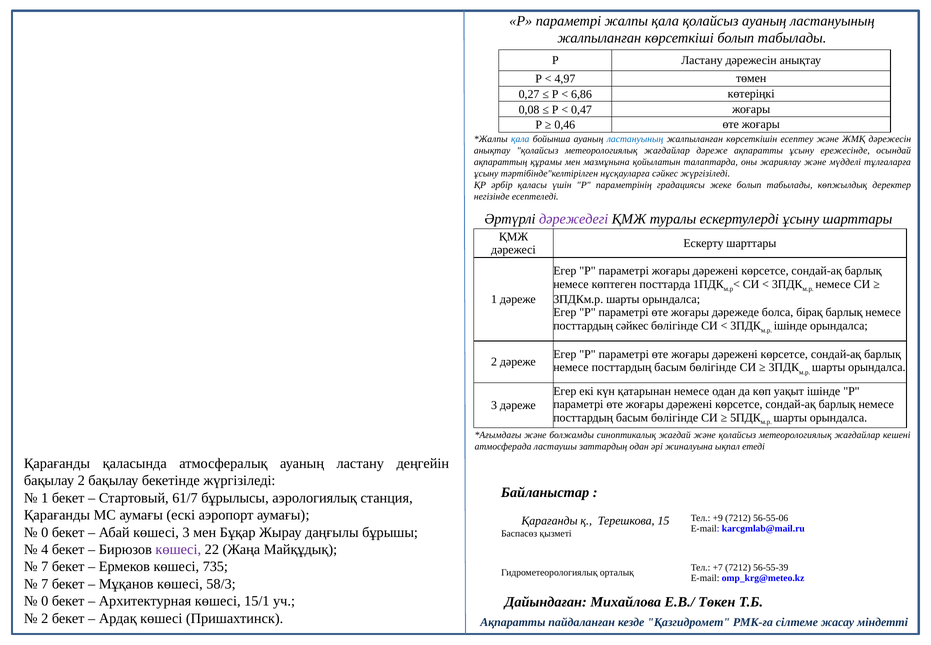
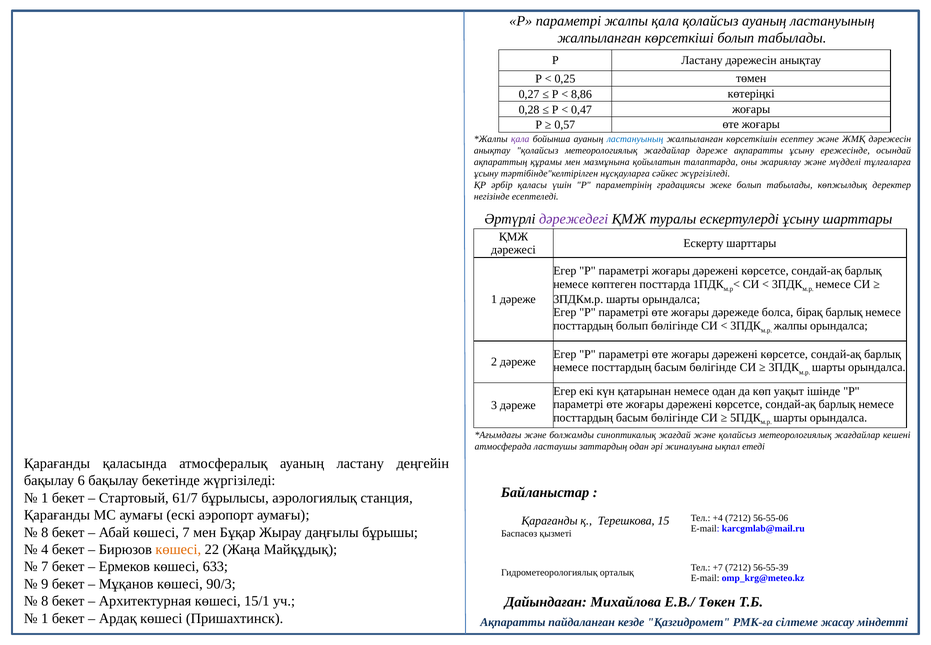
4,97: 4,97 -> 0,25 (565, 79)
6,86: 6,86 -> 8,86 (581, 94)
0,08: 0,08 -> 0,28 (529, 110)
0,46: 0,46 -> 0,57 (565, 125)
қала colour: blue -> purple (520, 139)
посттардың сәйкес: сәйкес -> болып (632, 325)
ішінде: ішінде -> жалпы (791, 325)
бақылау 2: 2 -> 6 (81, 480)
+9: +9 -> +4 (718, 517)
0: 0 -> 8 (45, 532)
көшесі 3: 3 -> 7 (186, 532)
көшесі colour: purple -> orange (178, 549)
735: 735 -> 633 (215, 566)
7: 7 -> 9 (45, 583)
58/3: 58/3 -> 90/3 (221, 583)
0: 0 -> 8 (45, 601)
2: 2 -> 1 (45, 618)
